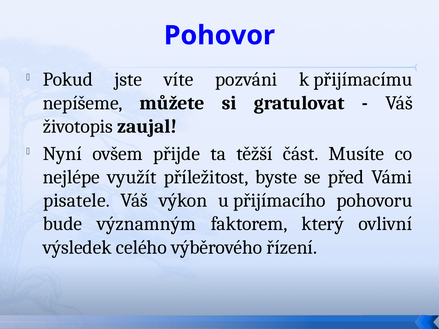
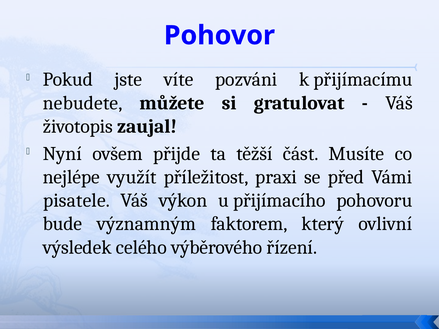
nepíšeme: nepíšeme -> nebudete (83, 103)
byste: byste -> praxi (276, 177)
